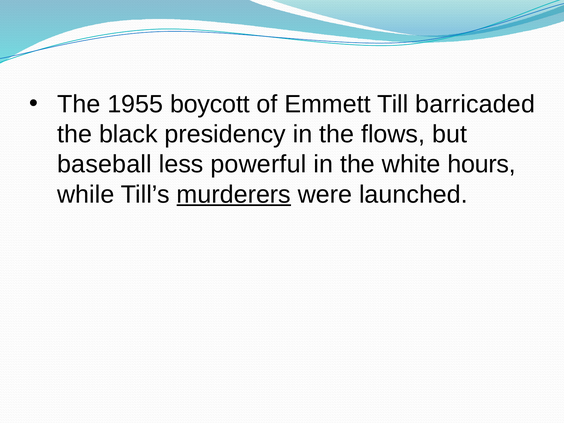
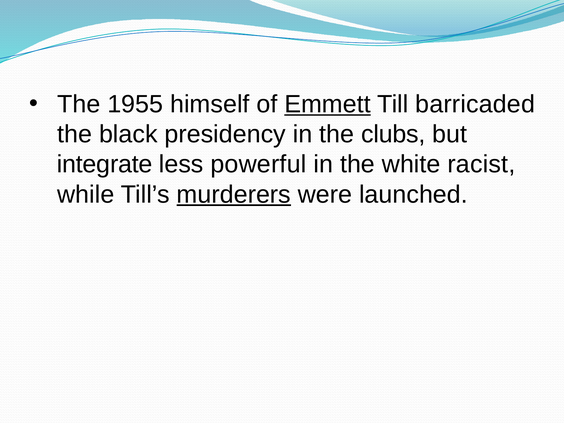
boycott: boycott -> himself (210, 104)
Emmett underline: none -> present (328, 104)
flows: flows -> clubs (393, 134)
baseball: baseball -> integrate (105, 164)
hours: hours -> racist (481, 164)
